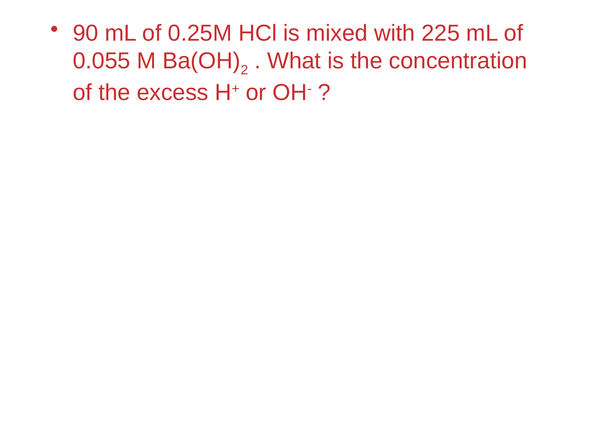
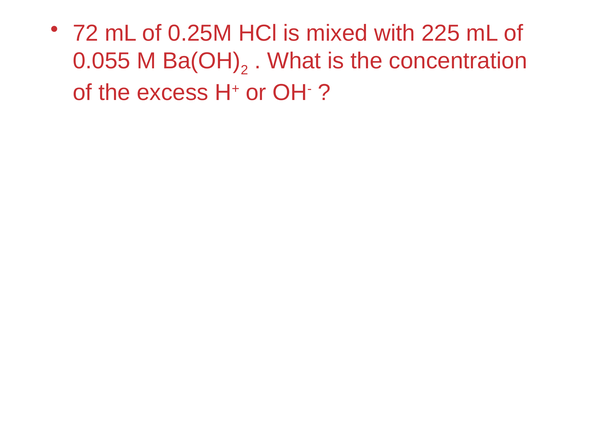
90: 90 -> 72 (86, 33)
